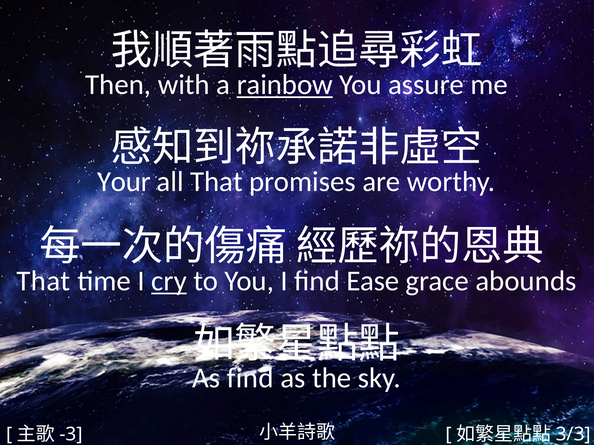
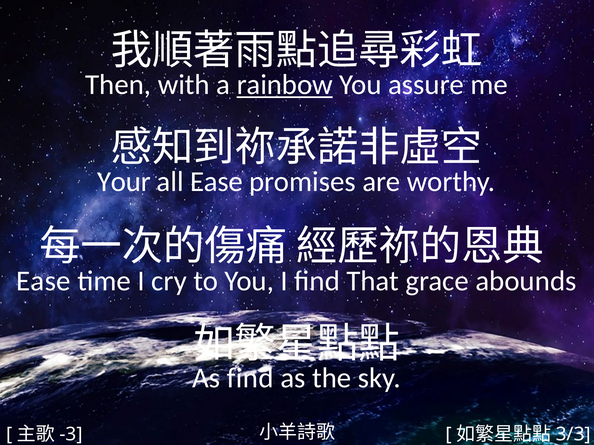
all That: That -> Ease (217, 182)
That: That -> Ease (43, 281)
cry underline: present -> none (169, 281)
Ease: Ease -> That (373, 281)
